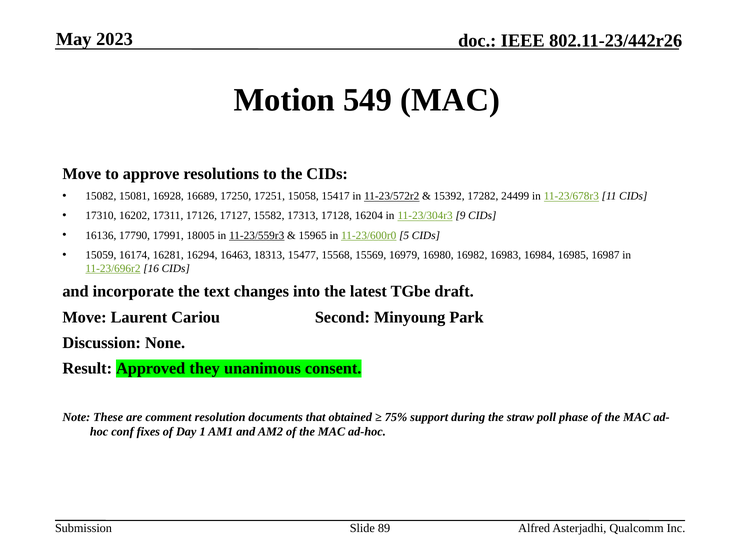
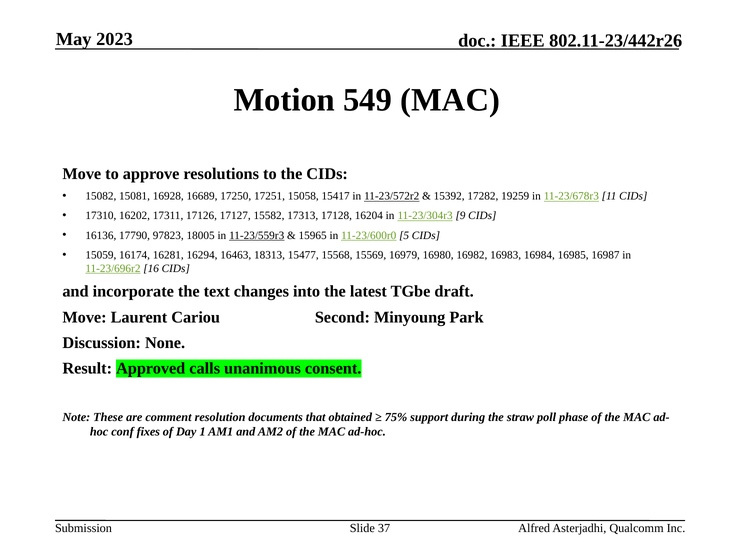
24499: 24499 -> 19259 (515, 196)
17991: 17991 -> 97823 (168, 235)
they: they -> calls (205, 368)
89: 89 -> 37 (384, 528)
